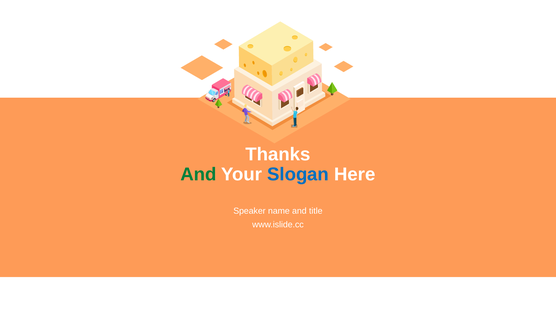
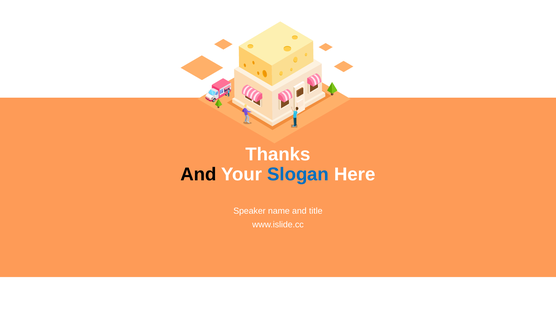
And colour: green -> black (198, 174)
